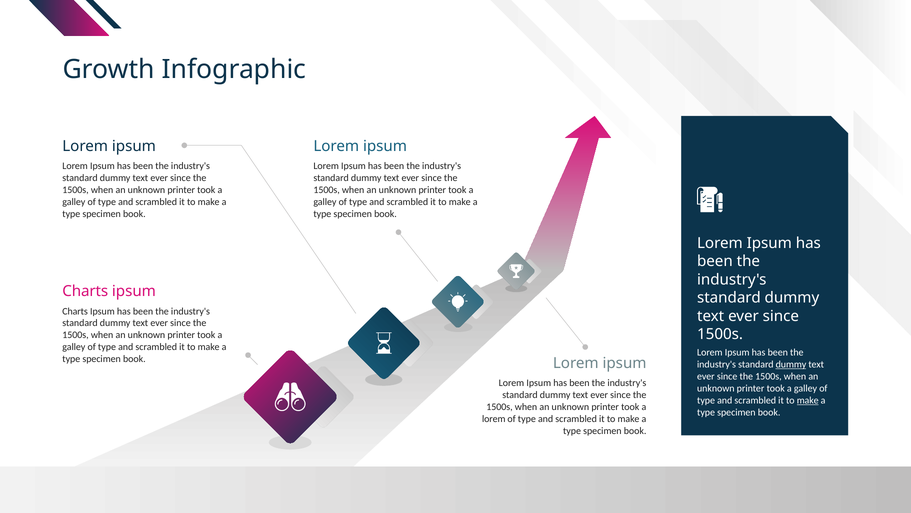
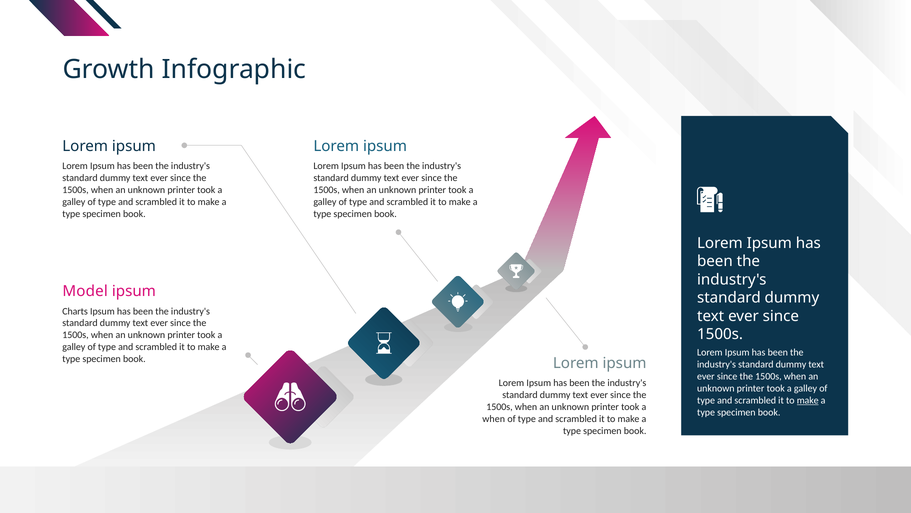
Charts: Charts -> Model (85, 291)
dummy underline: present -> none (791, 364)
lorem: lorem -> when (494, 419)
